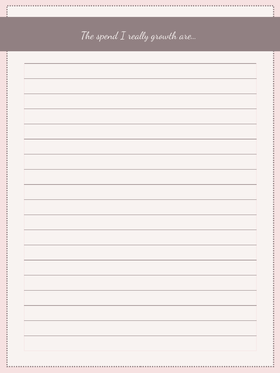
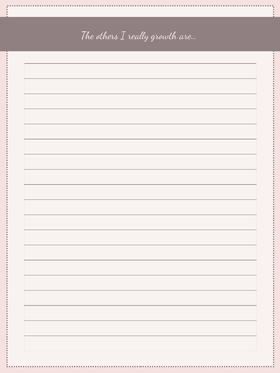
spend: spend -> others (107, 36)
